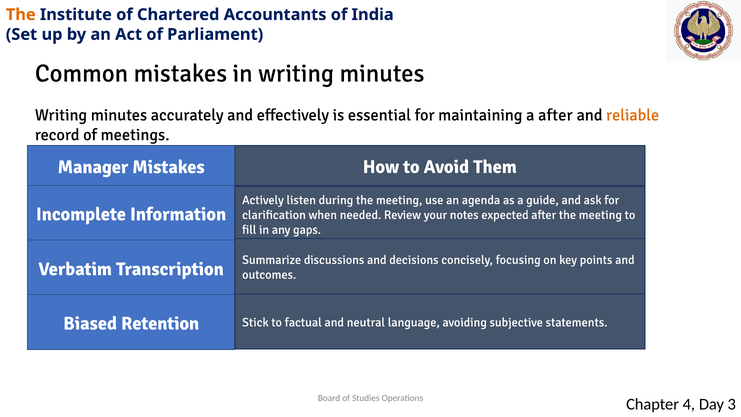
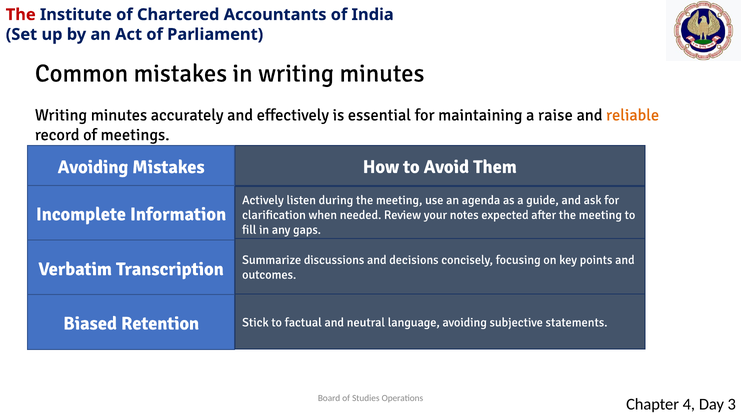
The colour: orange -> red (21, 15)
a after: after -> raise (555, 115)
Manager: Manager -> Avoiding (93, 167)
